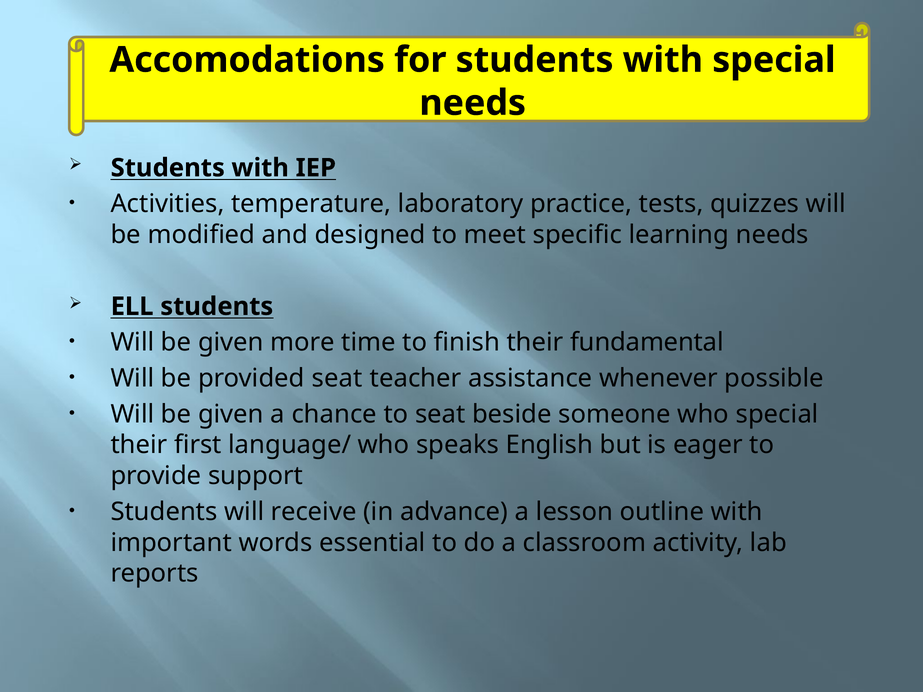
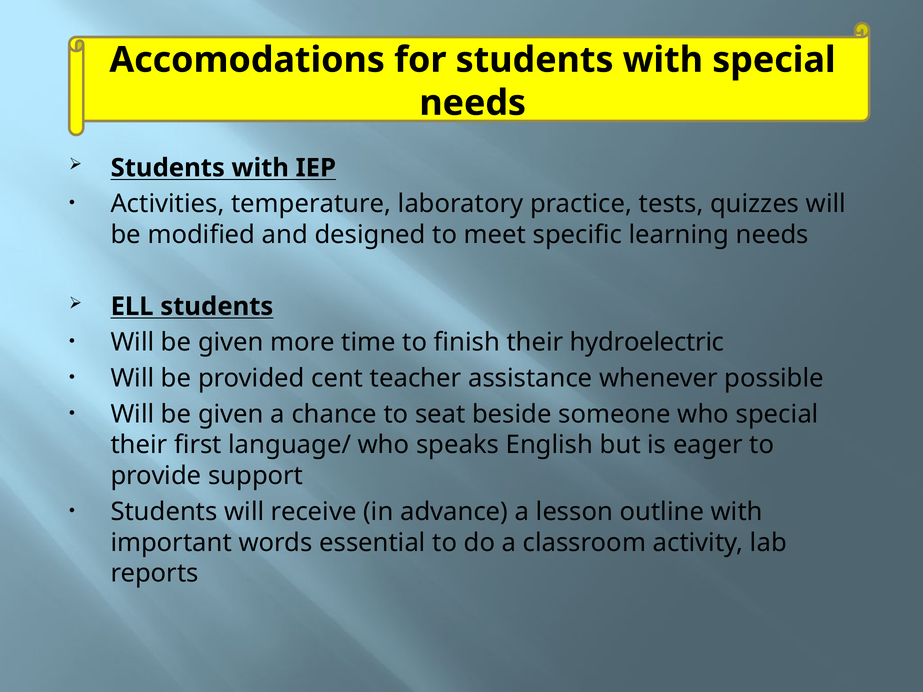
fundamental: fundamental -> hydroelectric (647, 342)
provided seat: seat -> cent (337, 378)
